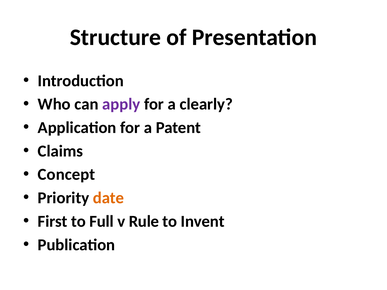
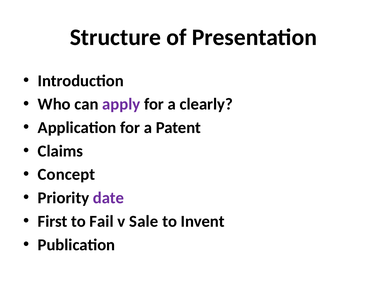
date colour: orange -> purple (108, 198)
Full: Full -> Fail (102, 222)
Rule: Rule -> Sale (144, 222)
